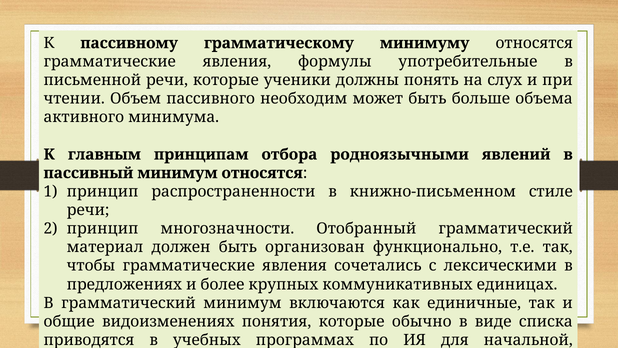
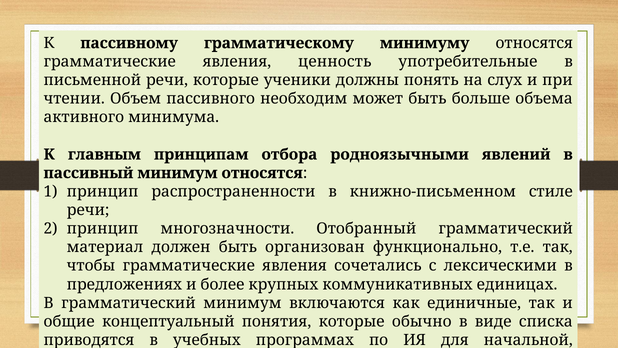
формулы: формулы -> ценность (335, 62)
видоизменениях: видоизменениях -> концептуальный (168, 321)
